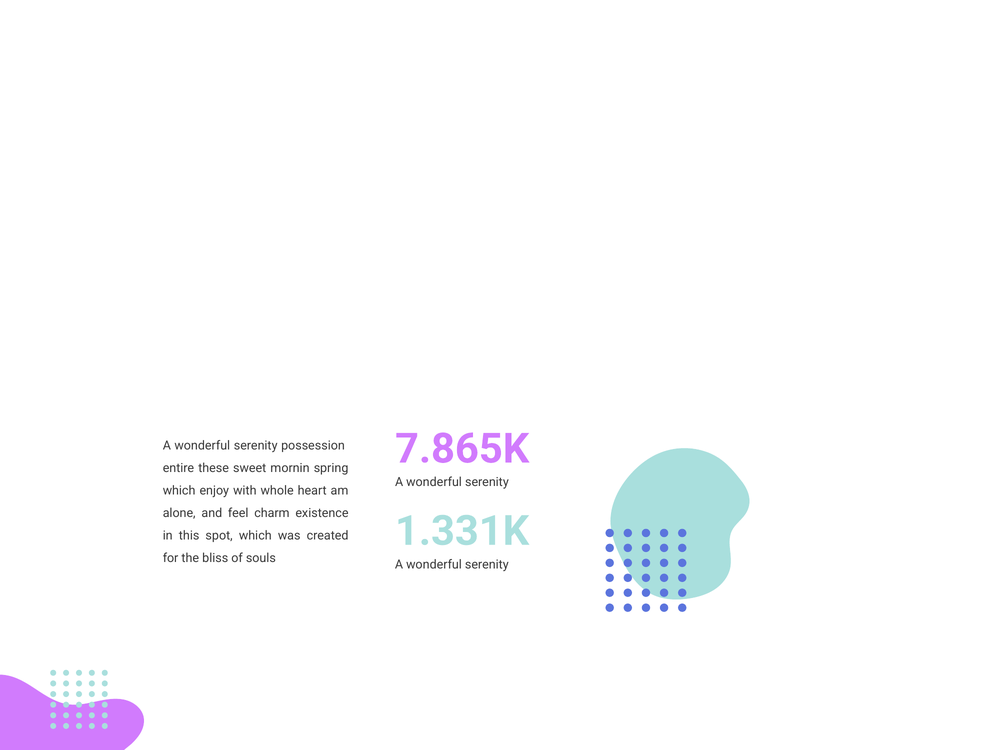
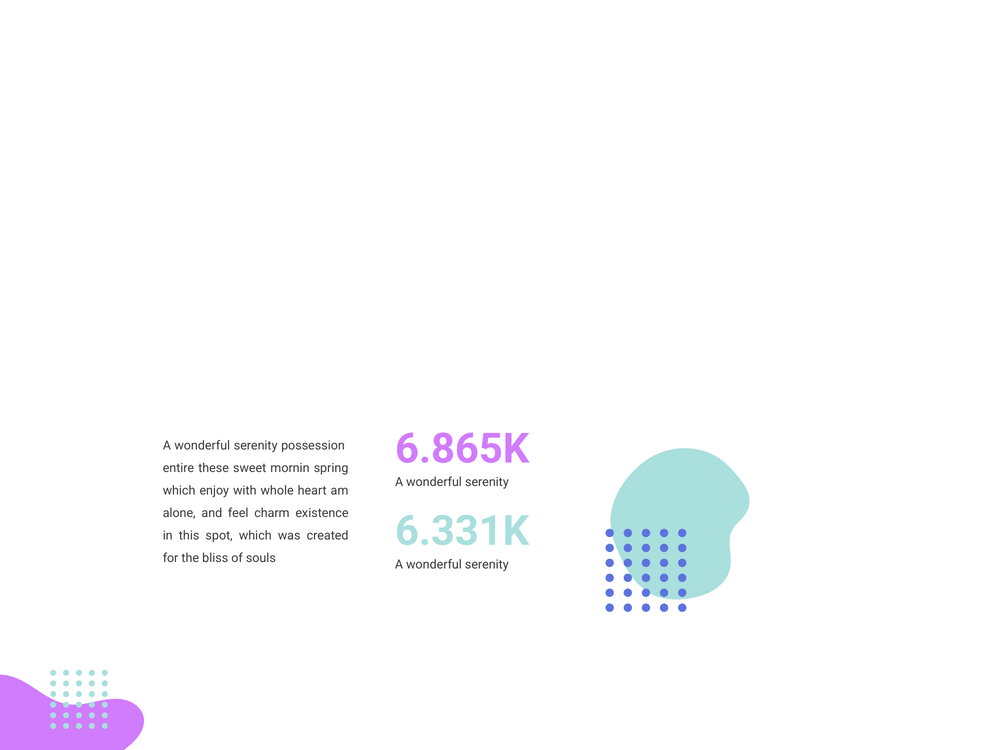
7.865K: 7.865K -> 6.865K (462, 449)
1.331K: 1.331K -> 6.331K (462, 531)
